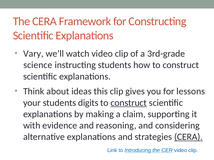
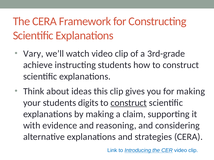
science: science -> achieve (38, 65)
for lessons: lessons -> making (191, 92)
CERA underline: present -> none (188, 137)
